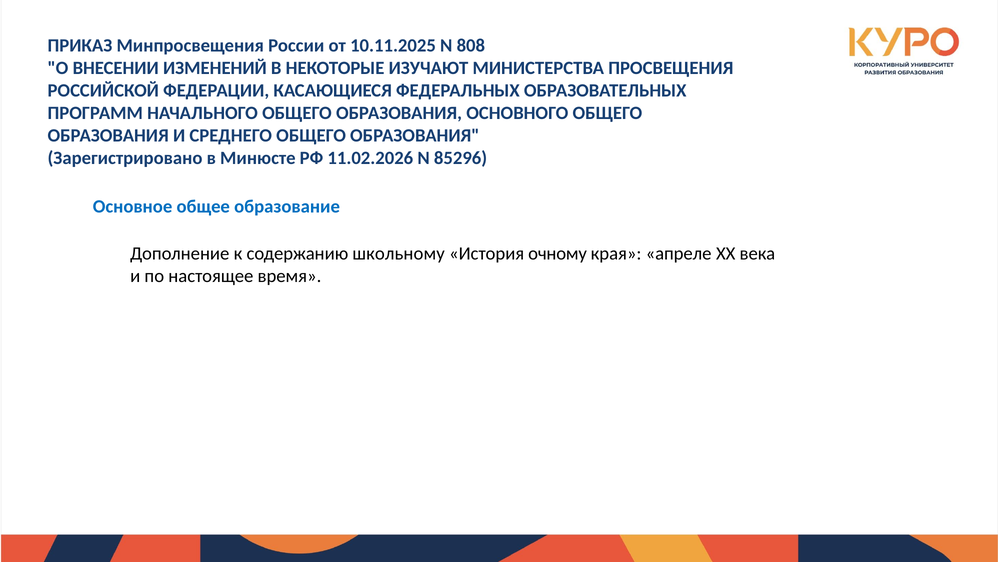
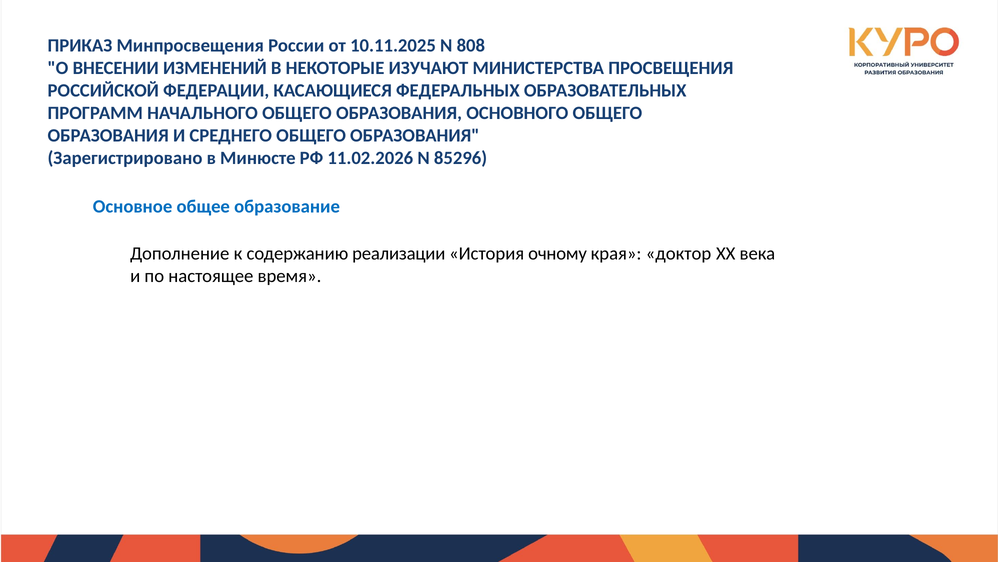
школьному: школьному -> реализации (399, 253)
апреле: апреле -> доктор (679, 253)
